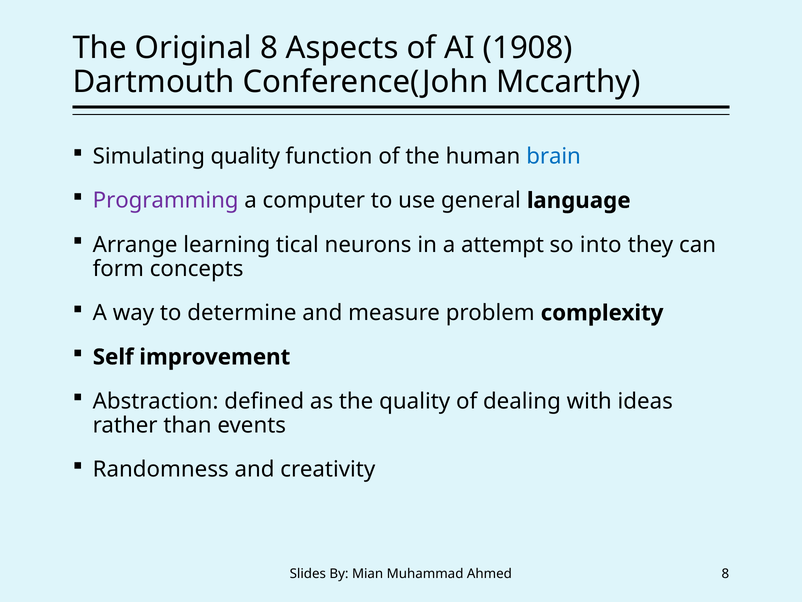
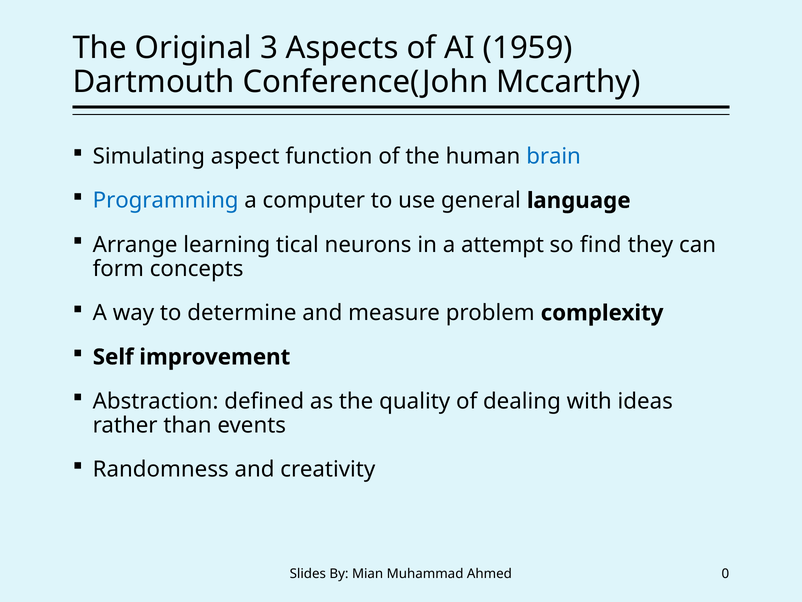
Original 8: 8 -> 3 (269, 48)
1908: 1908 -> 1959 (528, 48)
Simulating quality: quality -> aspect (245, 156)
Programming colour: purple -> blue (166, 200)
into: into -> find (601, 244)
Ahmed 8: 8 -> 0 (725, 573)
